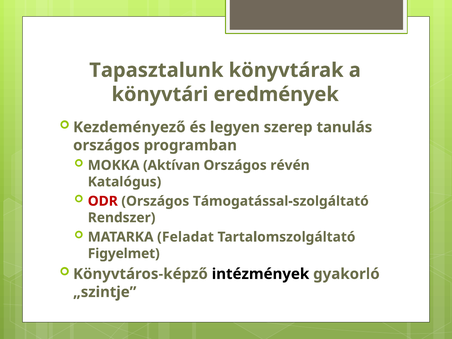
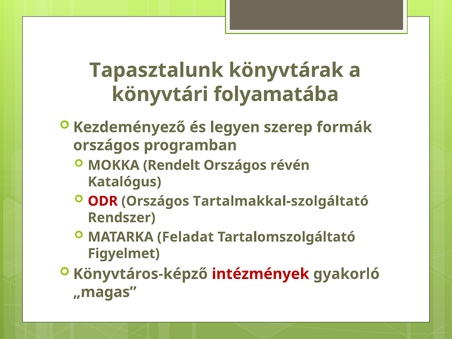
eredmények: eredmények -> folyamatába (276, 94)
tanulás: tanulás -> formák (344, 127)
Aktívan: Aktívan -> Rendelt (172, 165)
Támogatással-szolgáltató: Támogatással-szolgáltató -> Tartalmakkal-szolgáltató (281, 201)
intézmények colour: black -> red (260, 274)
„szintje: „szintje -> „magas (105, 292)
